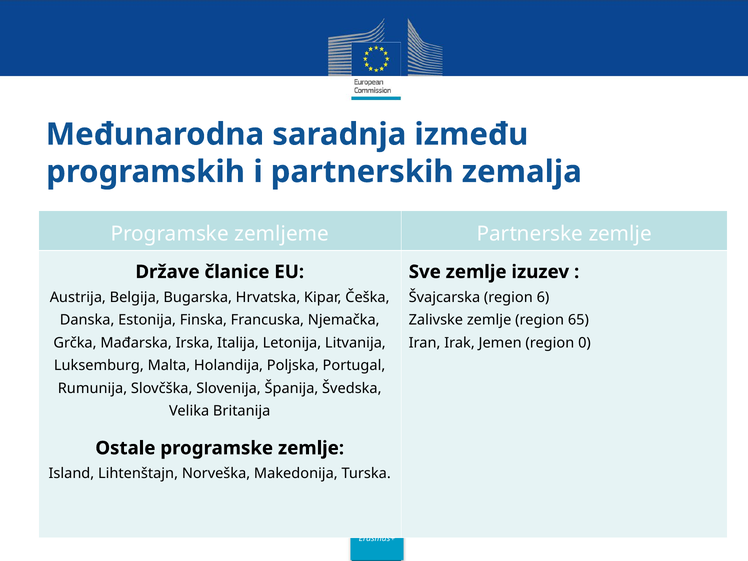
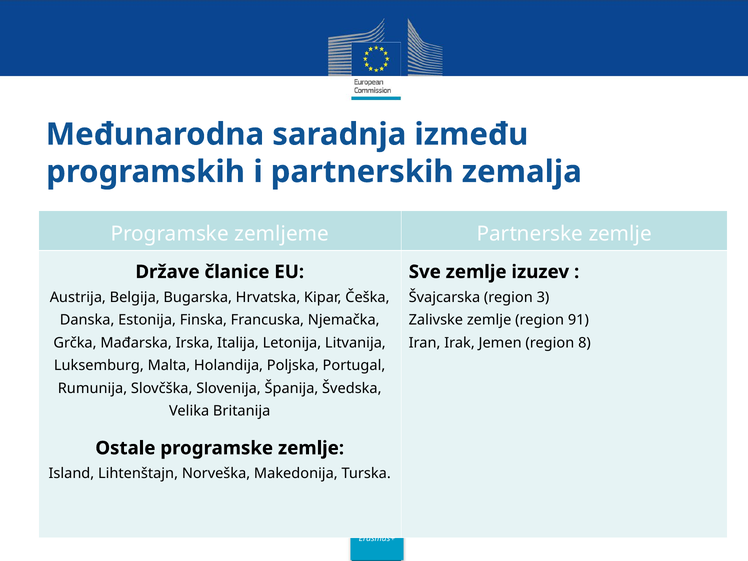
6: 6 -> 3 (543, 297)
65: 65 -> 91 (578, 320)
0: 0 -> 8 (584, 343)
